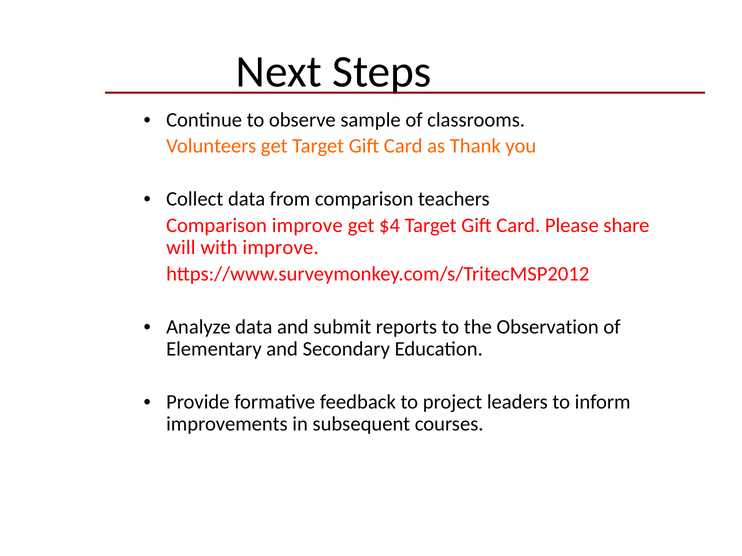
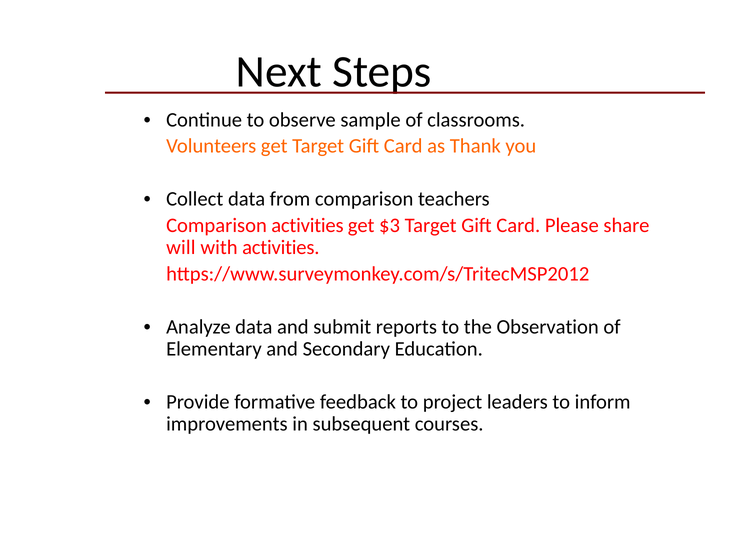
Comparison improve: improve -> activities (307, 225)
$4: $4 -> $3 (390, 225)
with improve: improve -> activities (281, 248)
